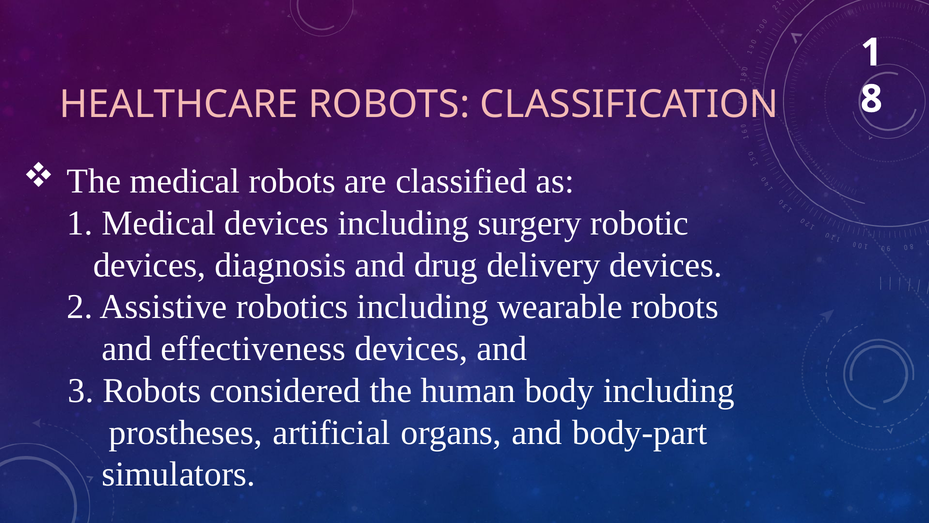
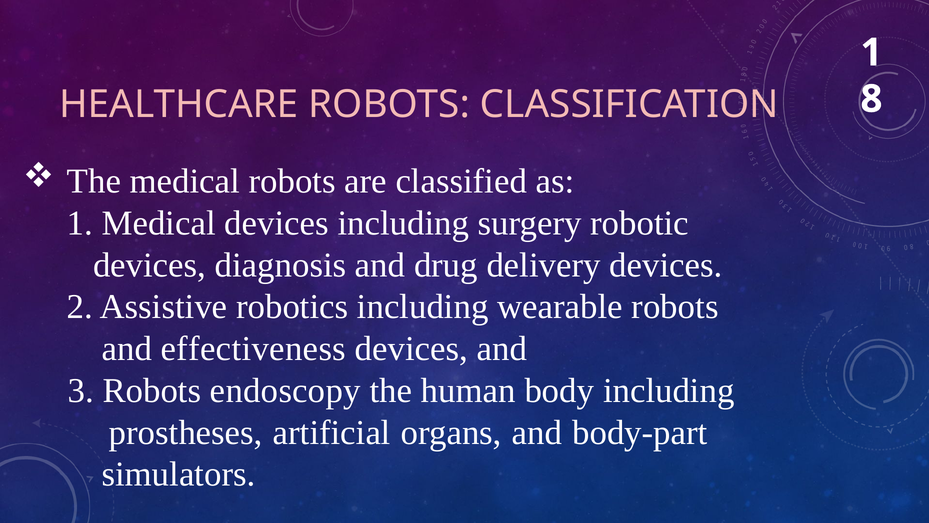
considered: considered -> endoscopy (285, 390)
